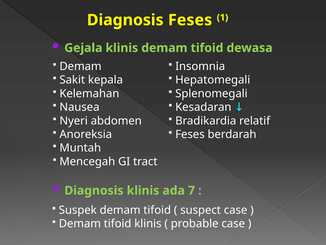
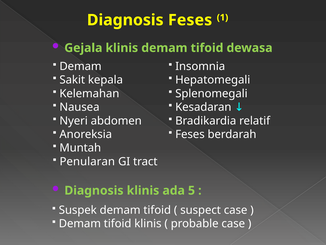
Mencegah: Mencegah -> Penularan (87, 161)
7: 7 -> 5 (191, 190)
